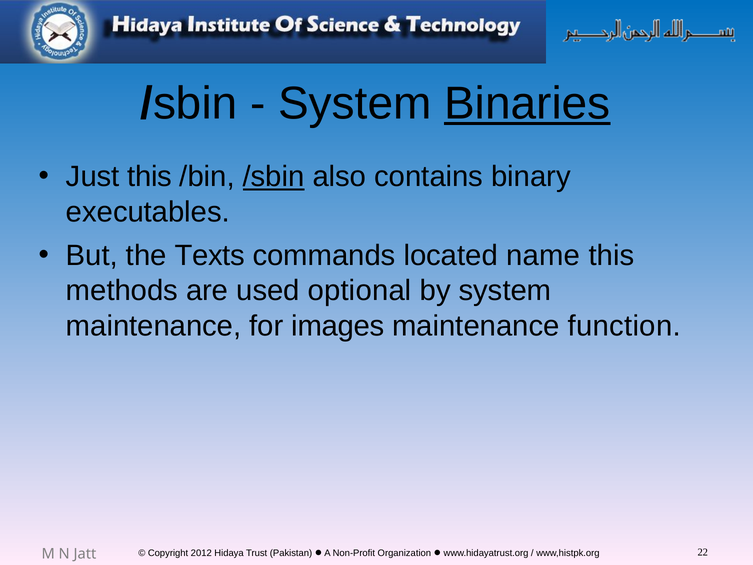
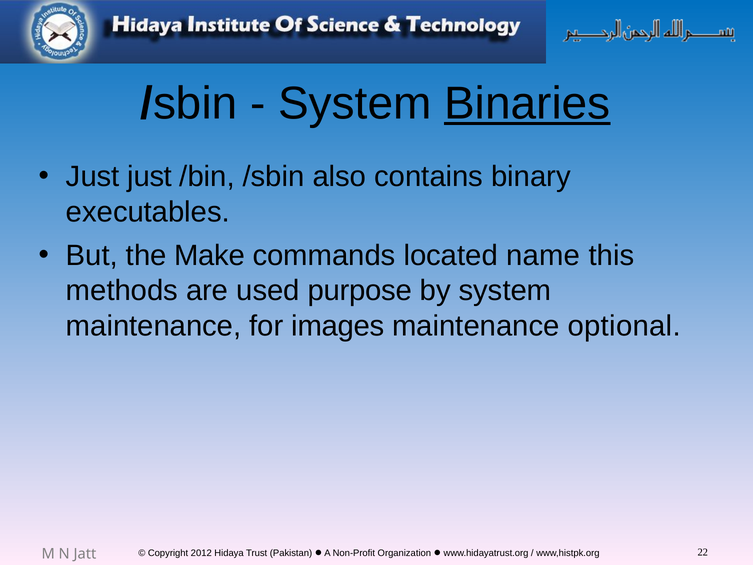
Just this: this -> just (150, 177)
/sbin underline: present -> none (274, 177)
Texts: Texts -> Make (210, 255)
optional: optional -> purpose (360, 291)
function: function -> optional (624, 326)
